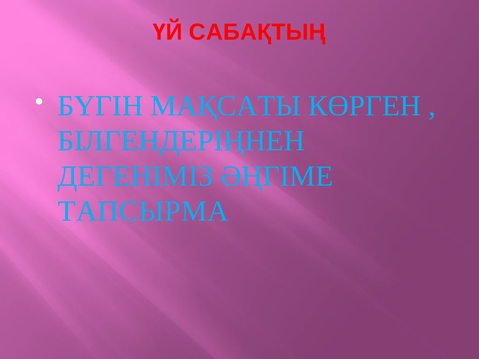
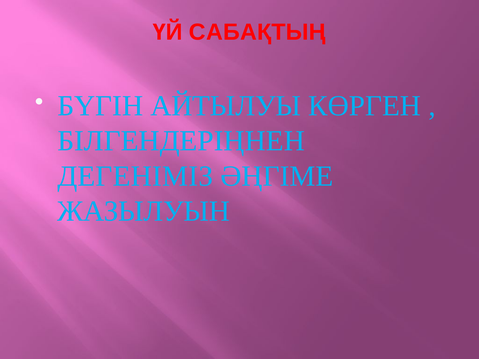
МАҚСАТЫ: МАҚСАТЫ -> АЙТЫЛУЫ (226, 106)
ТАПСЫРМА: ТАПСЫРМА -> ЖАЗЫЛУЫН (144, 211)
